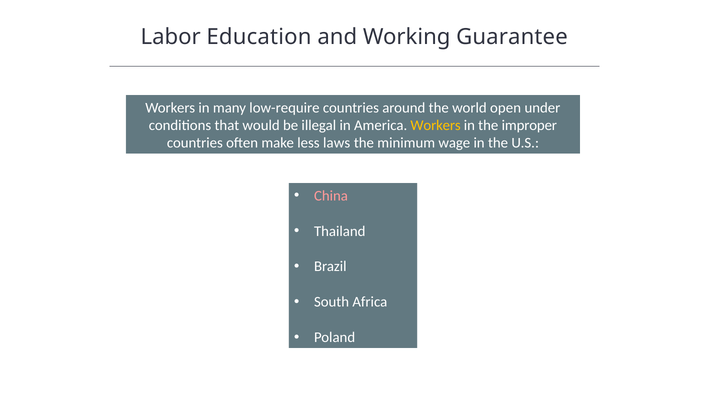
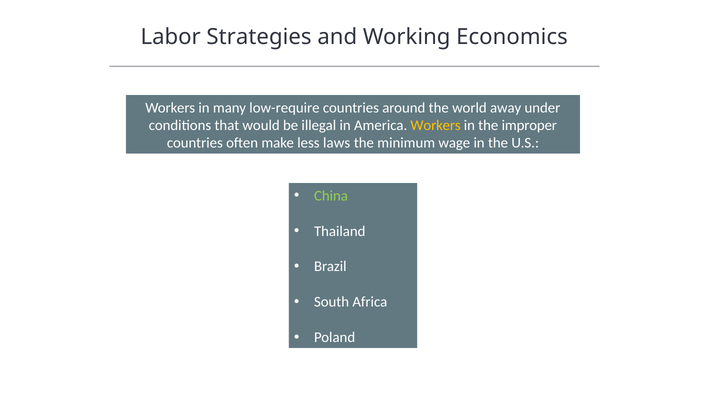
Education: Education -> Strategies (259, 37)
Guarantee: Guarantee -> Economics (512, 37)
open: open -> away (506, 108)
China colour: pink -> light green (331, 196)
